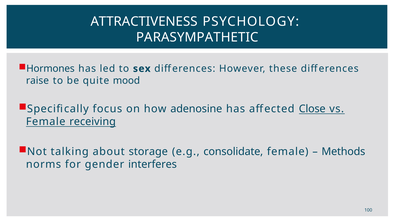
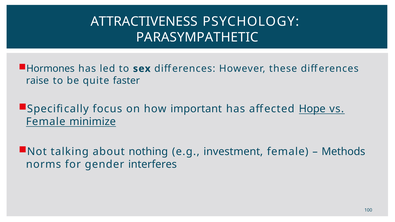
mood: mood -> faster (126, 81)
adenosine: adenosine -> important (196, 109)
Close: Close -> Hope (312, 109)
receiving: receiving -> minimize (93, 122)
storage: storage -> nothing (148, 152)
consolidate: consolidate -> investment (233, 152)
